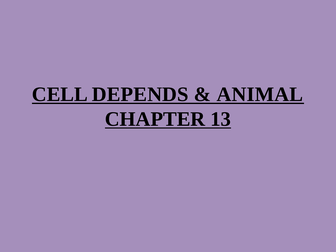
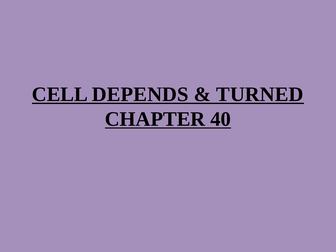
ANIMAL: ANIMAL -> TURNED (260, 94)
13: 13 -> 40 (221, 119)
